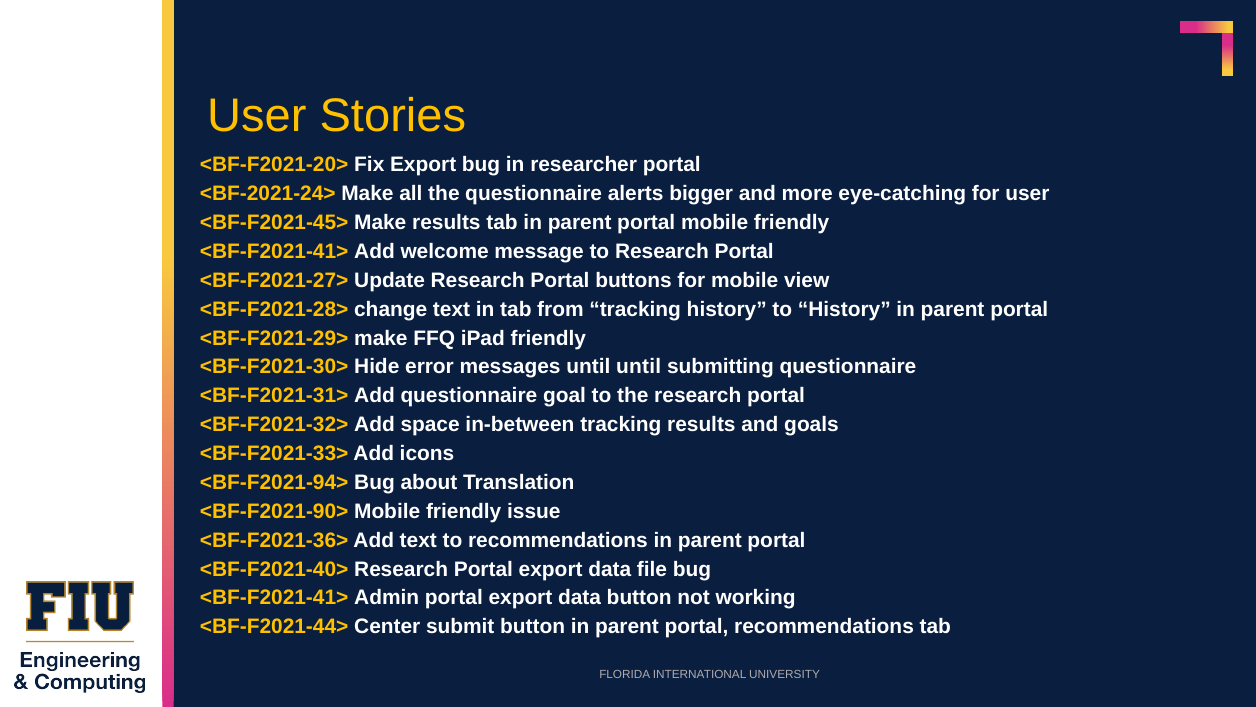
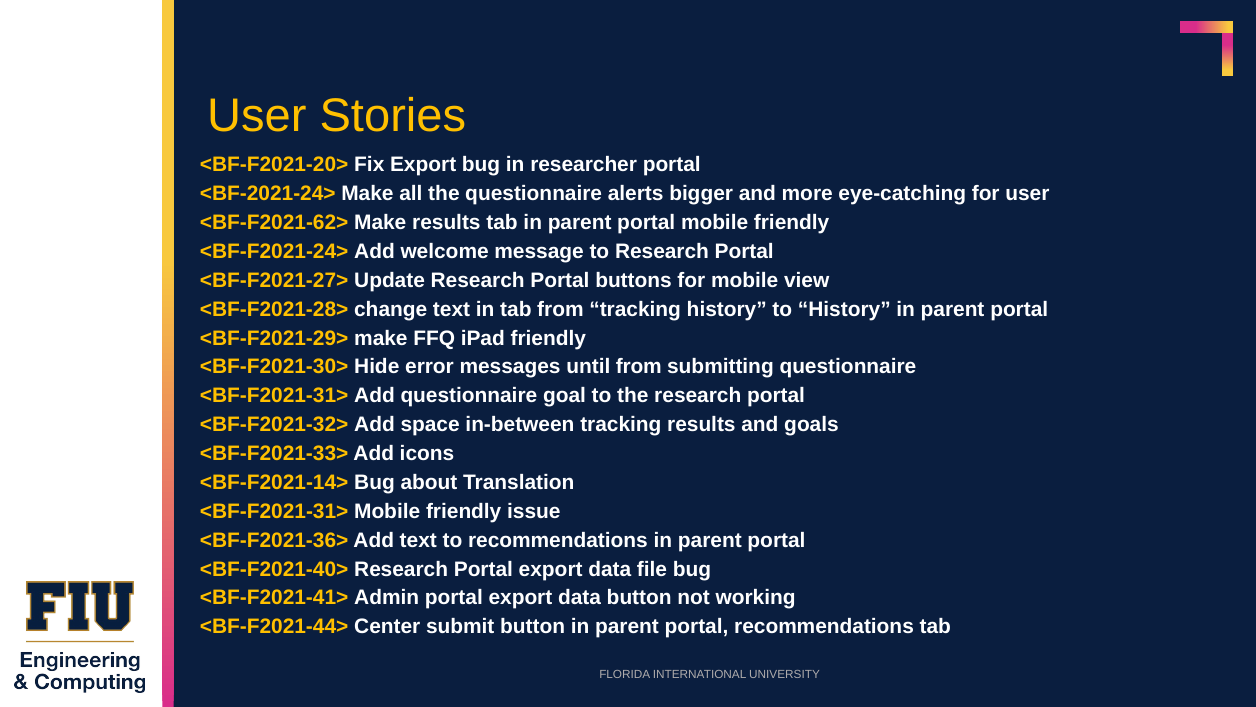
<BF-F2021-45>: <BF-F2021-45> -> <BF-F2021-62> (274, 223)
<BF-F2021-41>: <BF-F2021-41> -> <BF-F2021-24> (274, 251)
until until: until -> from (639, 367)
<BF-F2021-94>: <BF-F2021-94> -> <BF-F2021-14> (274, 482)
<BF-F2021-90>: <BF-F2021-90> -> <BF-F2021-31> (274, 511)
